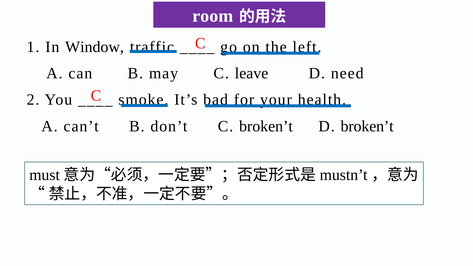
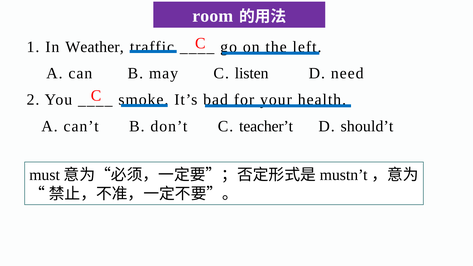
Window: Window -> Weather (95, 47)
leave: leave -> listen (252, 73)
C broken’t: broken’t -> teacher’t (266, 126)
D broken’t: broken’t -> should’t (367, 126)
